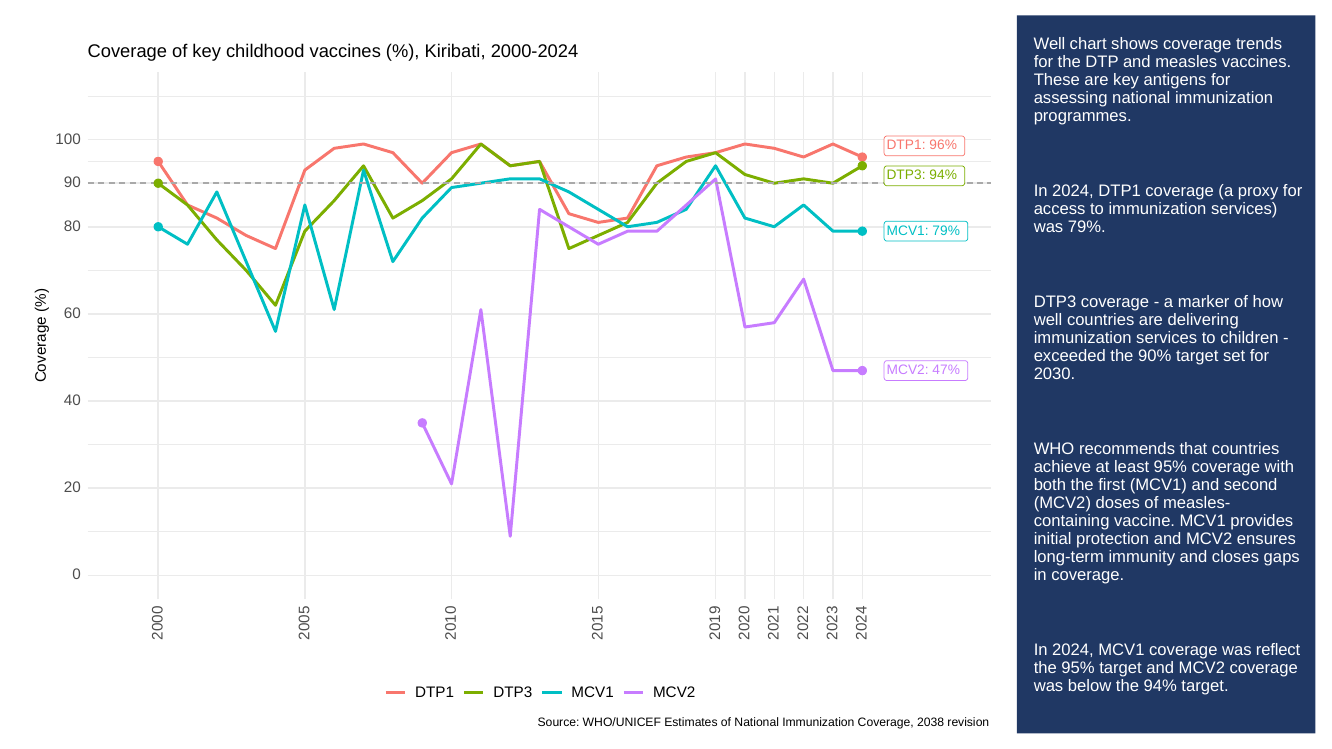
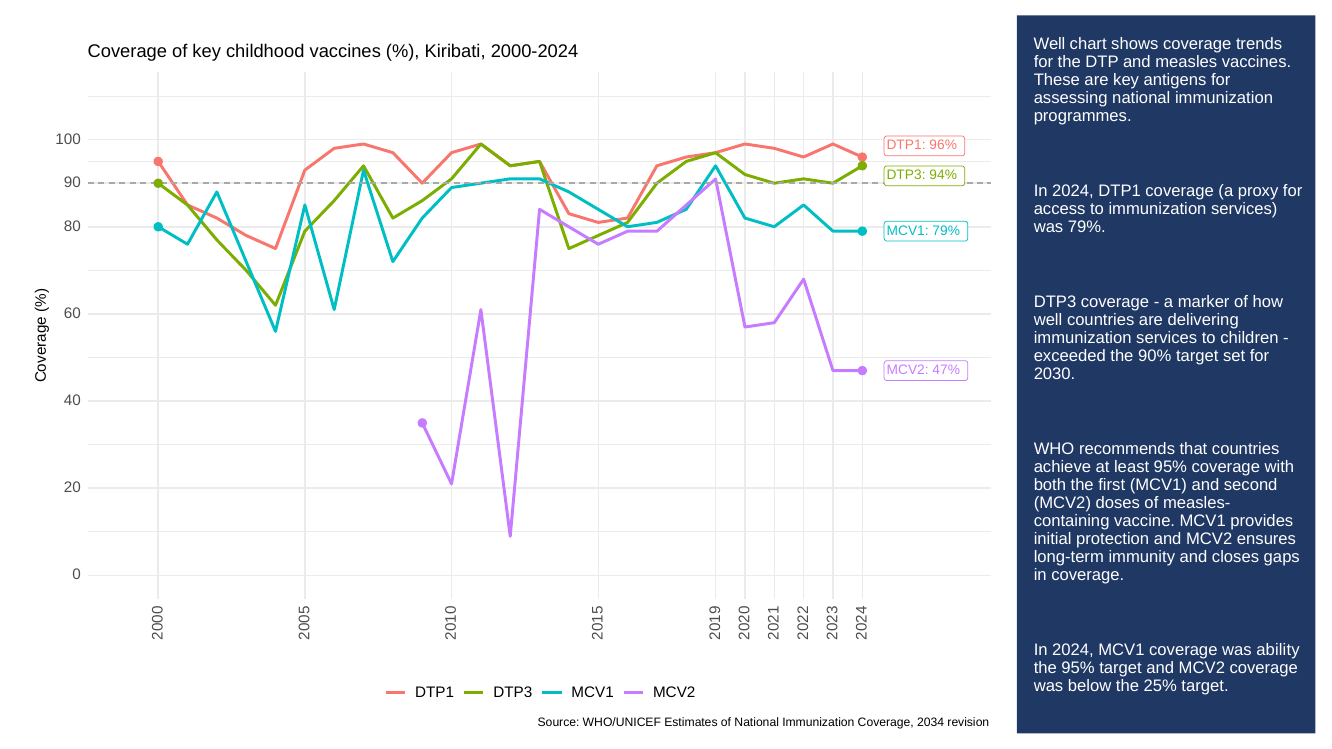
reflect: reflect -> ability (1278, 650)
the 94%: 94% -> 25% (1160, 686)
2038: 2038 -> 2034 (931, 723)
